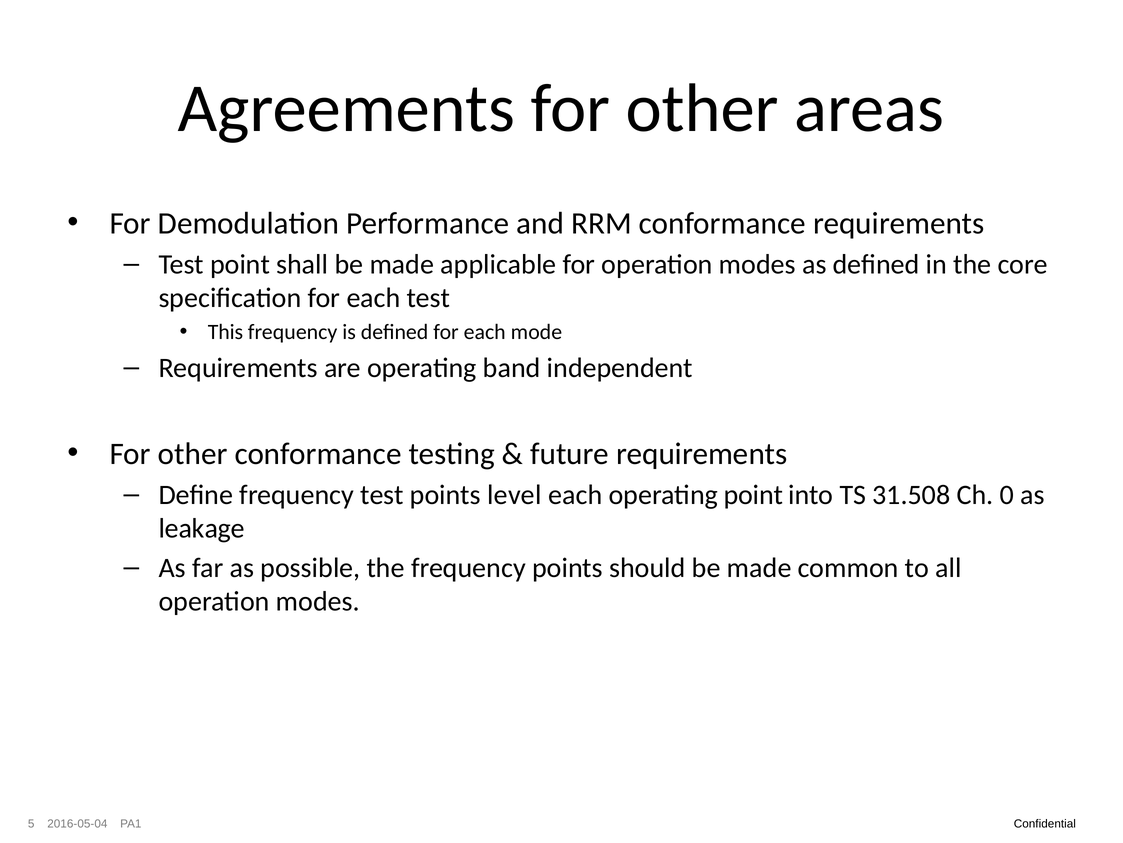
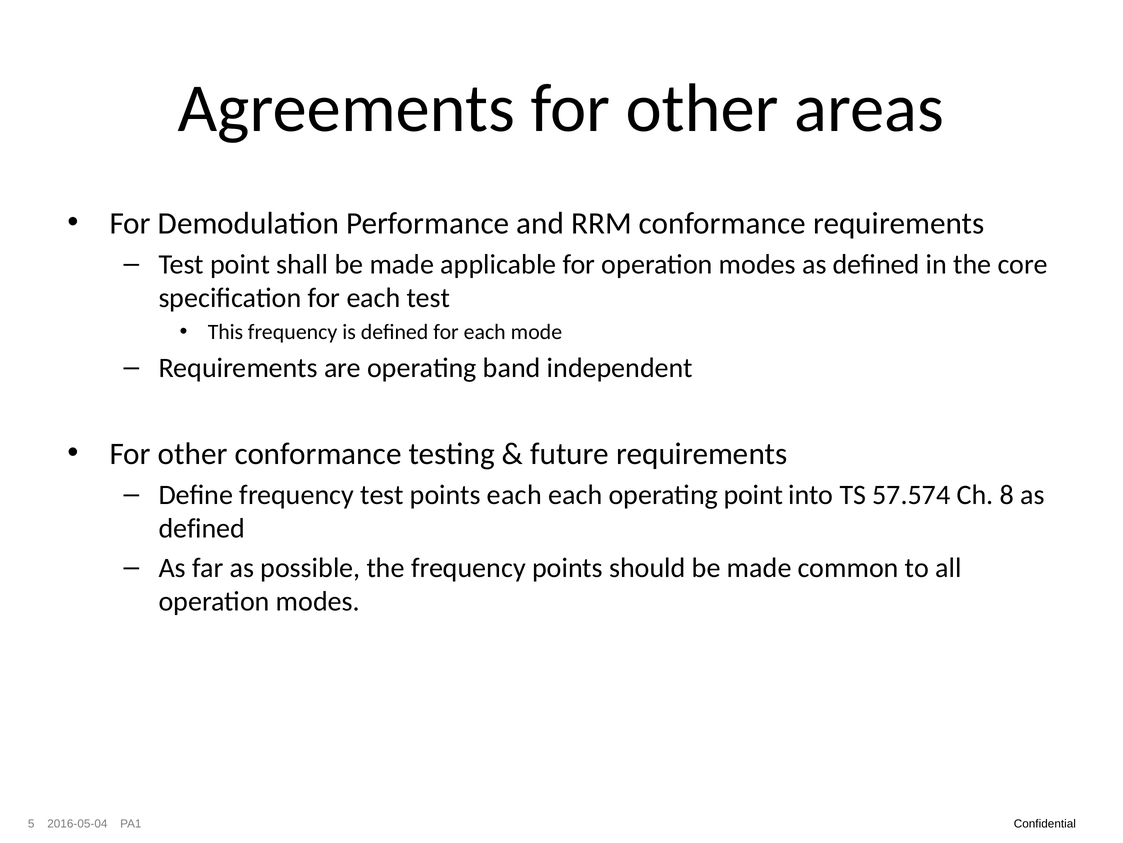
points level: level -> each (514, 494)
31.508: 31.508 -> 57.574 (911, 494)
0: 0 -> 8 (1007, 494)
leakage: leakage -> defined (202, 528)
